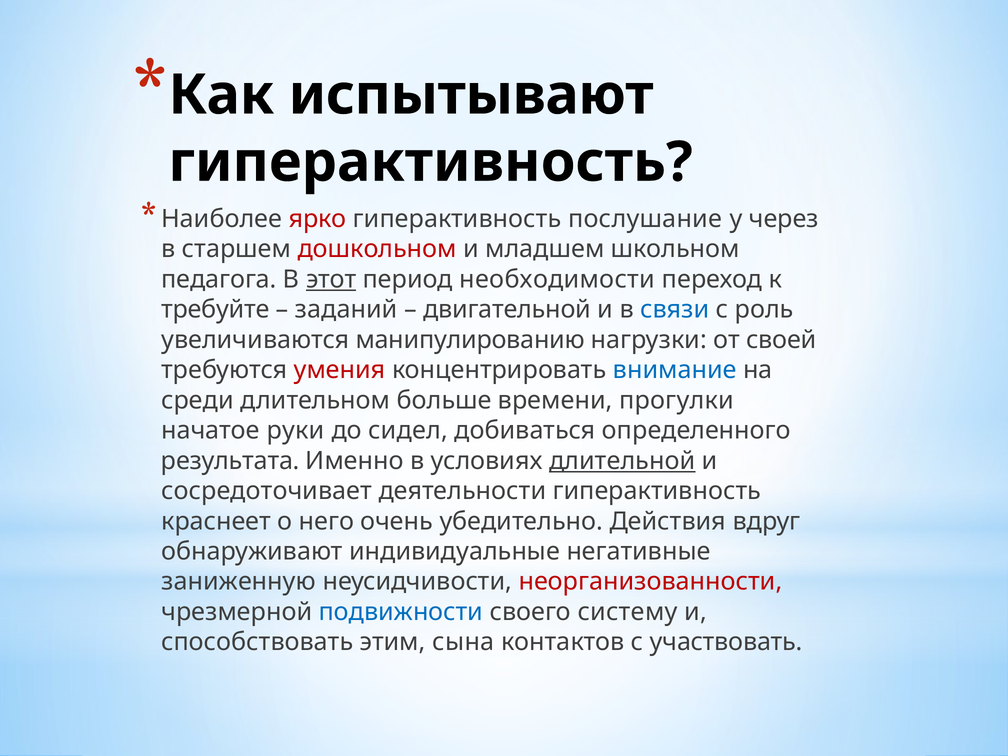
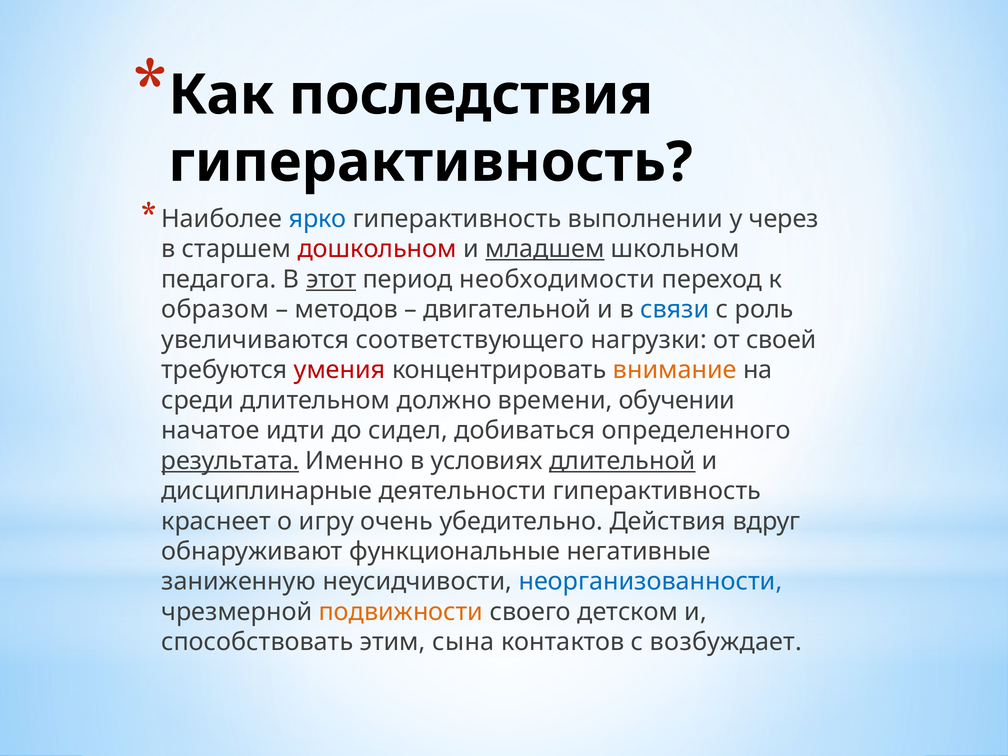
испытывают: испытывают -> последствия (471, 95)
ярко colour: red -> blue (318, 219)
послушание: послушание -> выполнении (645, 219)
младшем underline: none -> present (545, 249)
требуйте: требуйте -> образом (215, 310)
заданий: заданий -> методов (346, 310)
манипулированию: манипулированию -> соответствующего (470, 340)
внимание colour: blue -> orange (675, 370)
больше: больше -> должно (444, 400)
прогулки: прогулки -> обучении (677, 400)
руки: руки -> идти (296, 430)
результата underline: none -> present (230, 461)
сосредоточивает: сосредоточивает -> дисциплинарные (267, 491)
него: него -> игру (326, 521)
индивидуальные: индивидуальные -> функциональные (455, 551)
неорганизованности colour: red -> blue (650, 582)
подвижности colour: blue -> orange (401, 612)
систему: систему -> детском (628, 612)
участвовать: участвовать -> возбуждает (726, 642)
